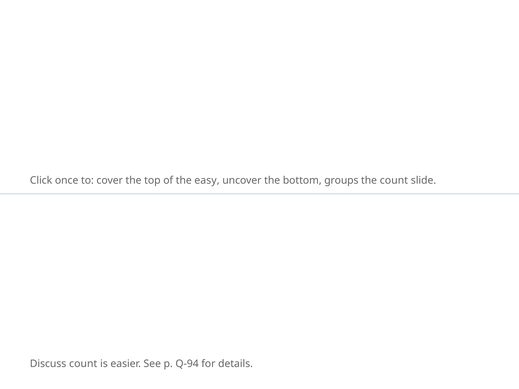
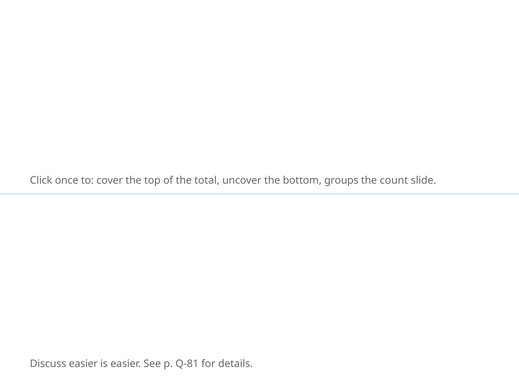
easy: easy -> total (207, 181)
Discuss count: count -> easier (83, 364)
Q-94: Q-94 -> Q-81 (187, 364)
